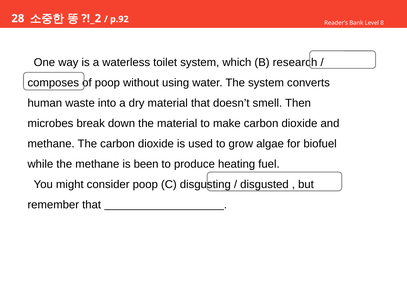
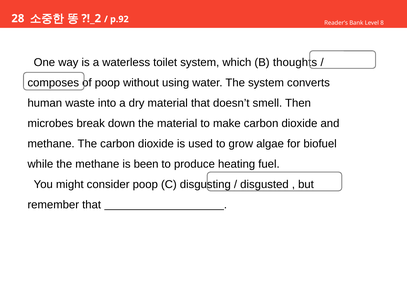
research: research -> thoughts (295, 62)
